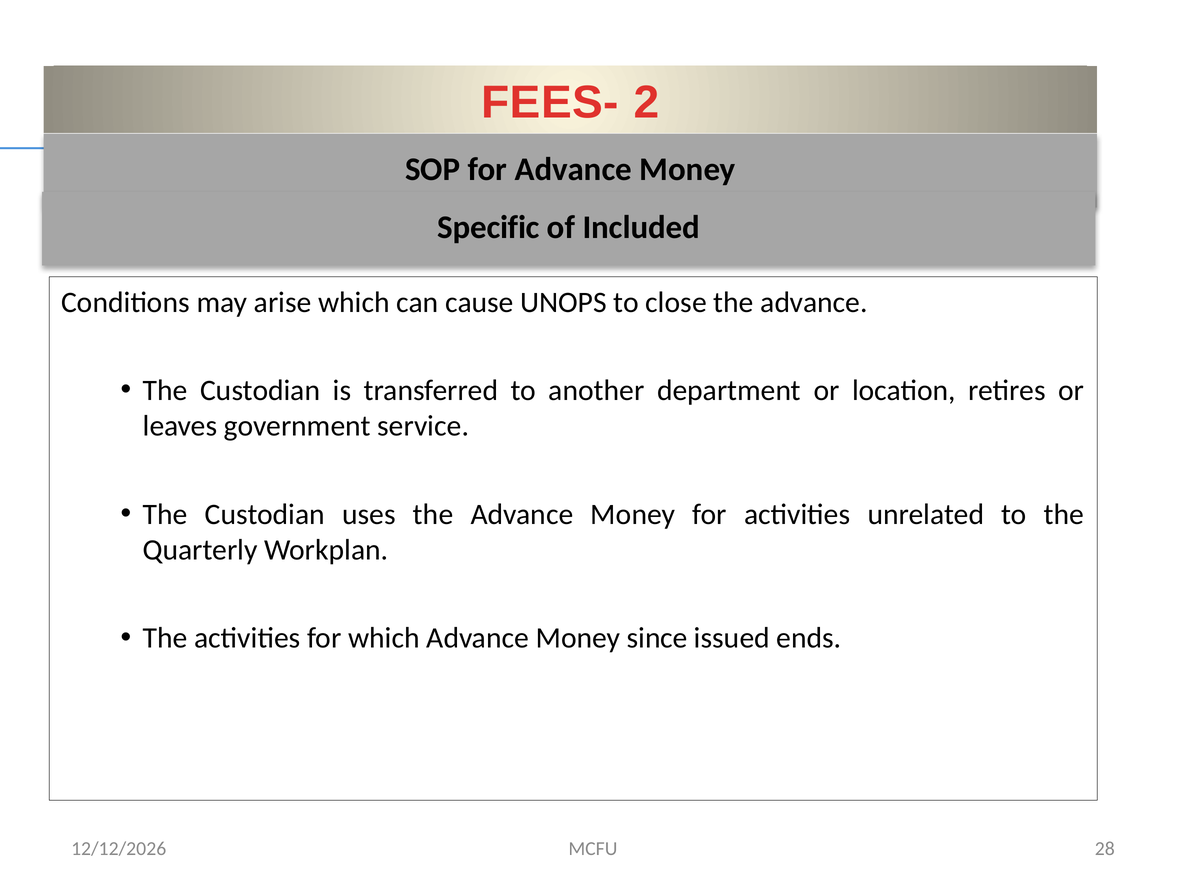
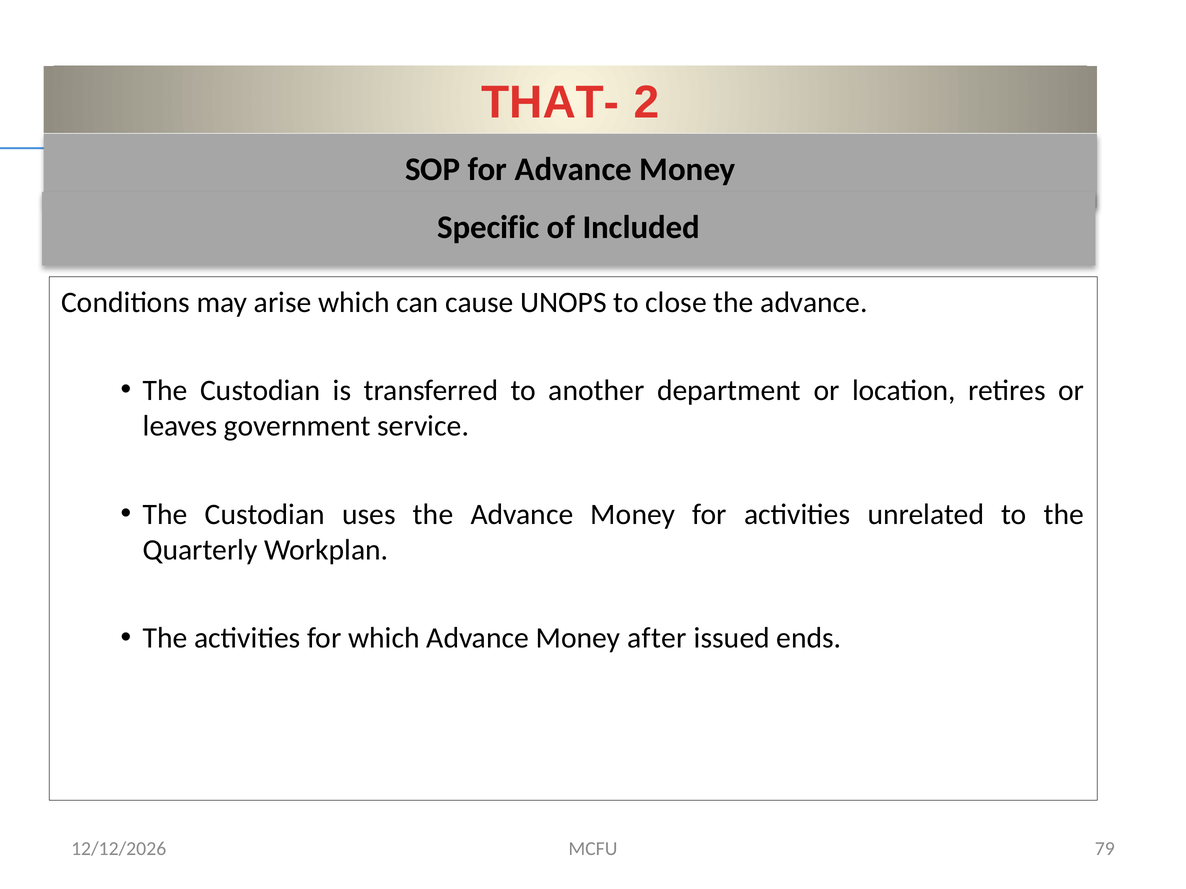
FEES-: FEES- -> THAT- (550, 103)
since: since -> after (657, 638)
28: 28 -> 79 (1105, 849)
